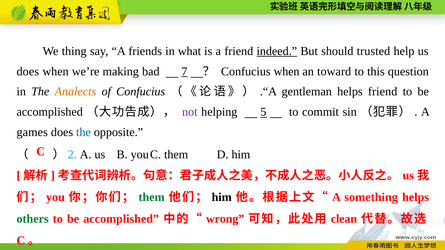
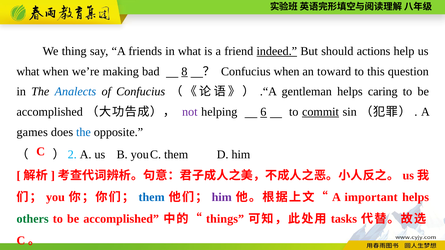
trusted: trusted -> actions (374, 51)
does: does -> what (28, 72)
7: 7 -> 8 (184, 72)
Analects colour: orange -> blue (75, 92)
helps friend: friend -> caring (383, 92)
5: 5 -> 6 (263, 112)
commit underline: none -> present (321, 112)
them colour: green -> blue (152, 197)
him colour: black -> purple (222, 197)
something: something -> important (371, 197)
wrong: wrong -> things (225, 219)
clean: clean -> tasks (344, 219)
